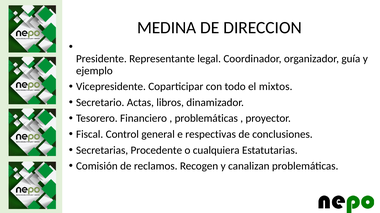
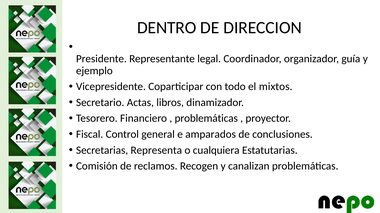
MEDINA: MEDINA -> DENTRO (167, 28)
respectivas: respectivas -> amparados (211, 135)
Procedente: Procedente -> Representa (156, 151)
